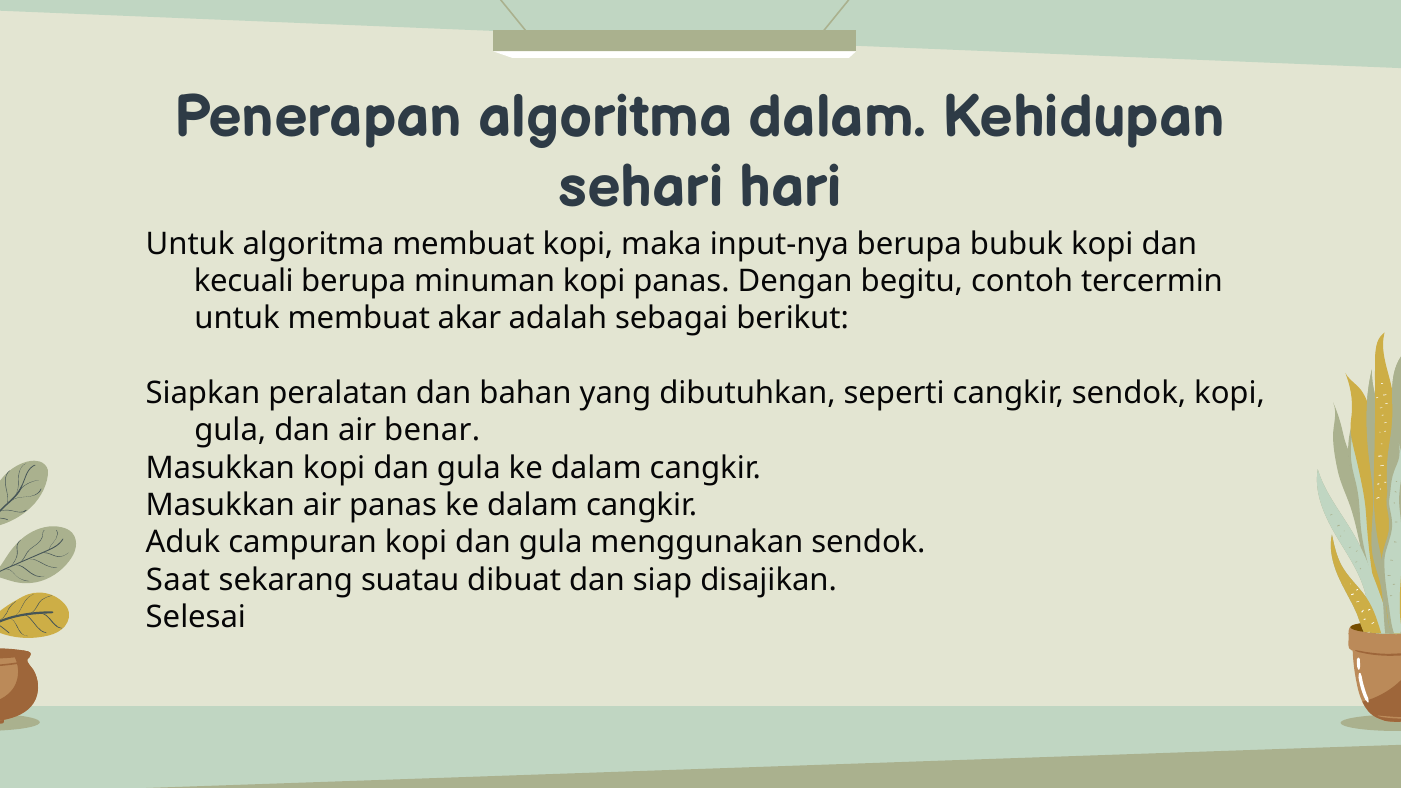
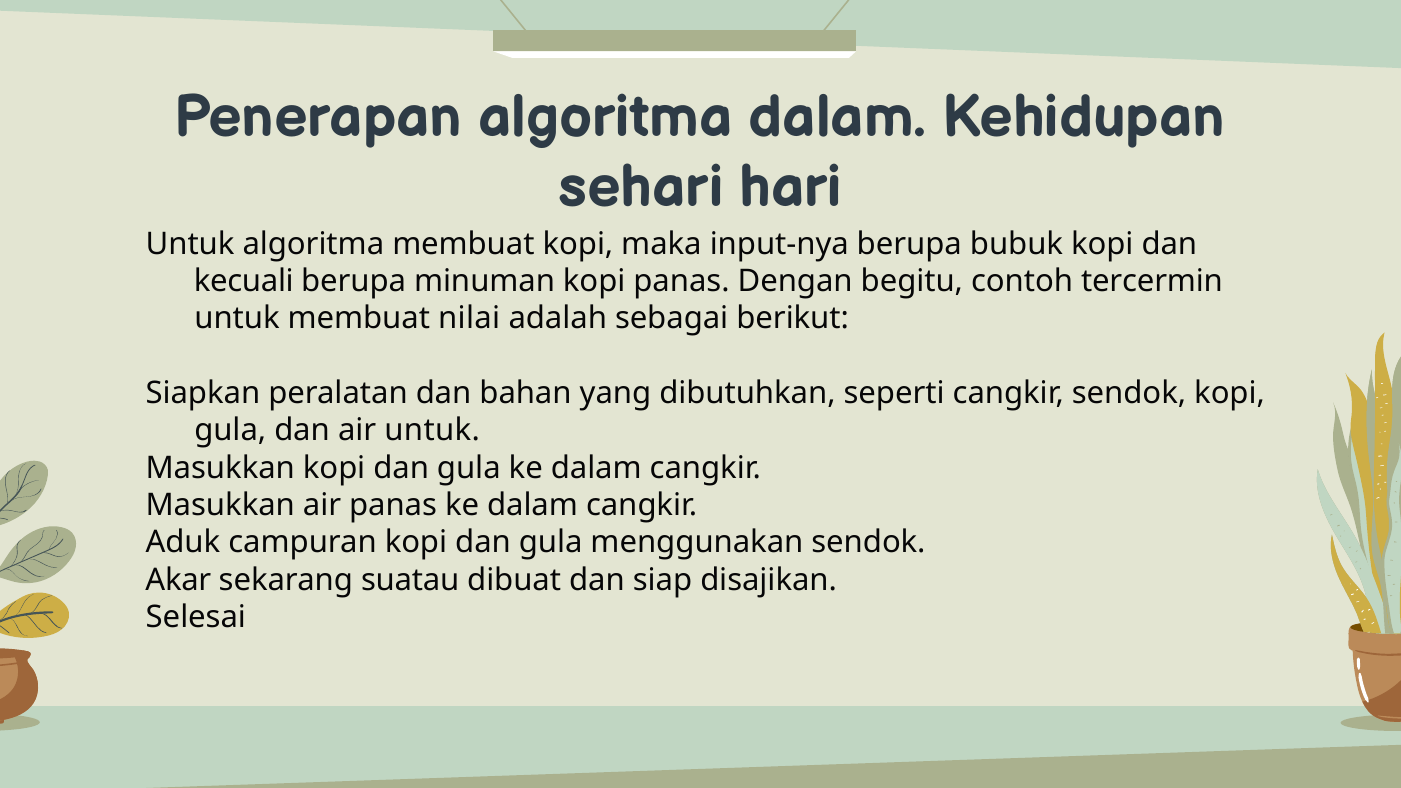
akar: akar -> nilai (469, 319)
air benar: benar -> untuk (432, 431)
Saat: Saat -> Akar (178, 580)
